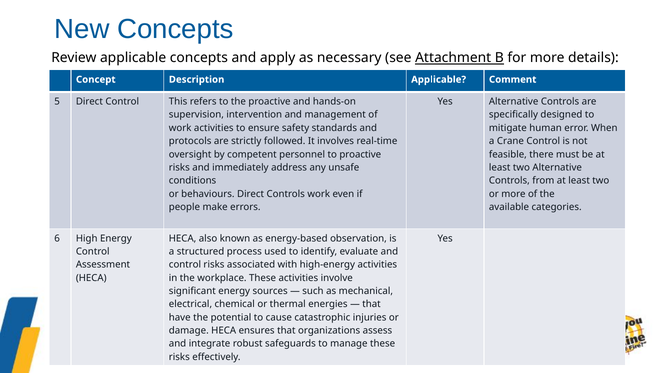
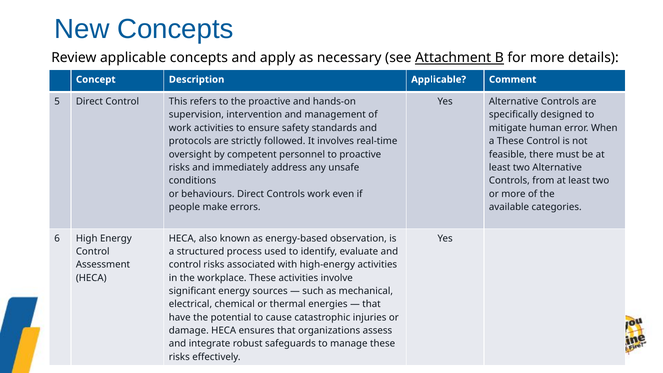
a Crane: Crane -> These (510, 141)
